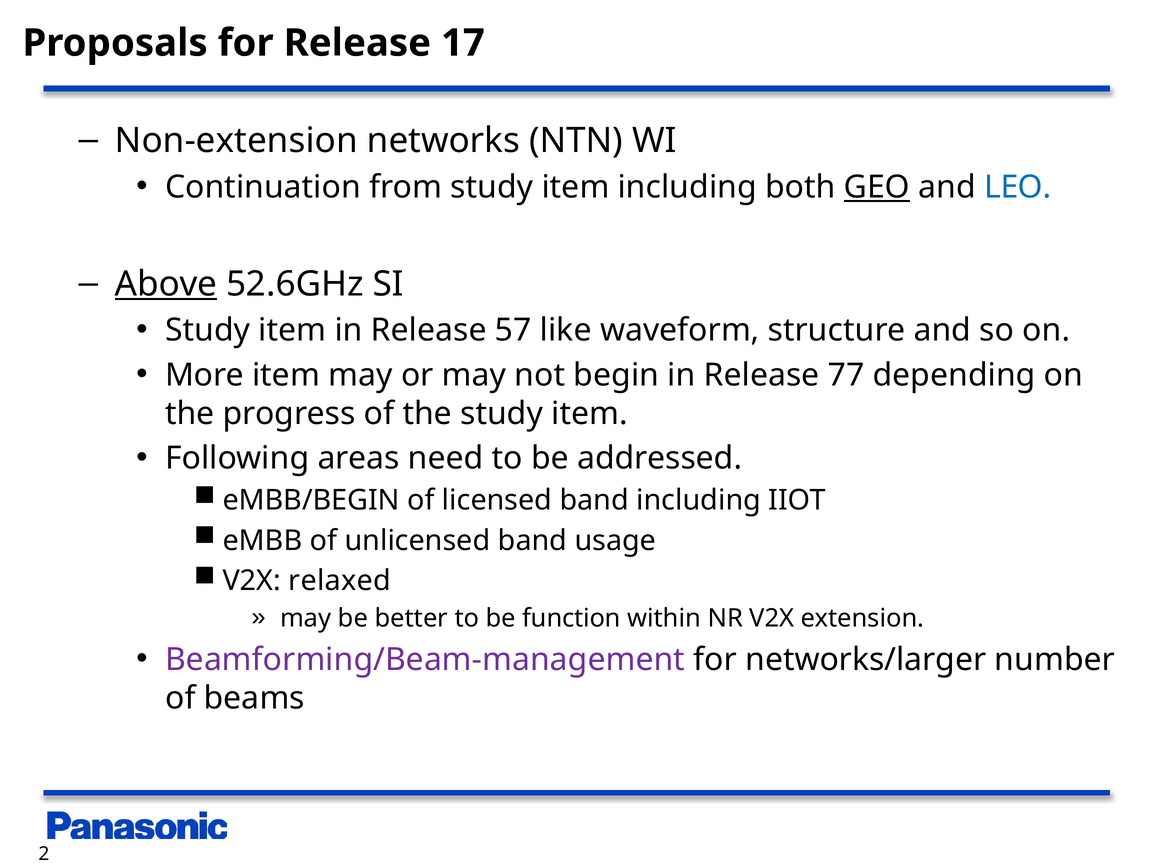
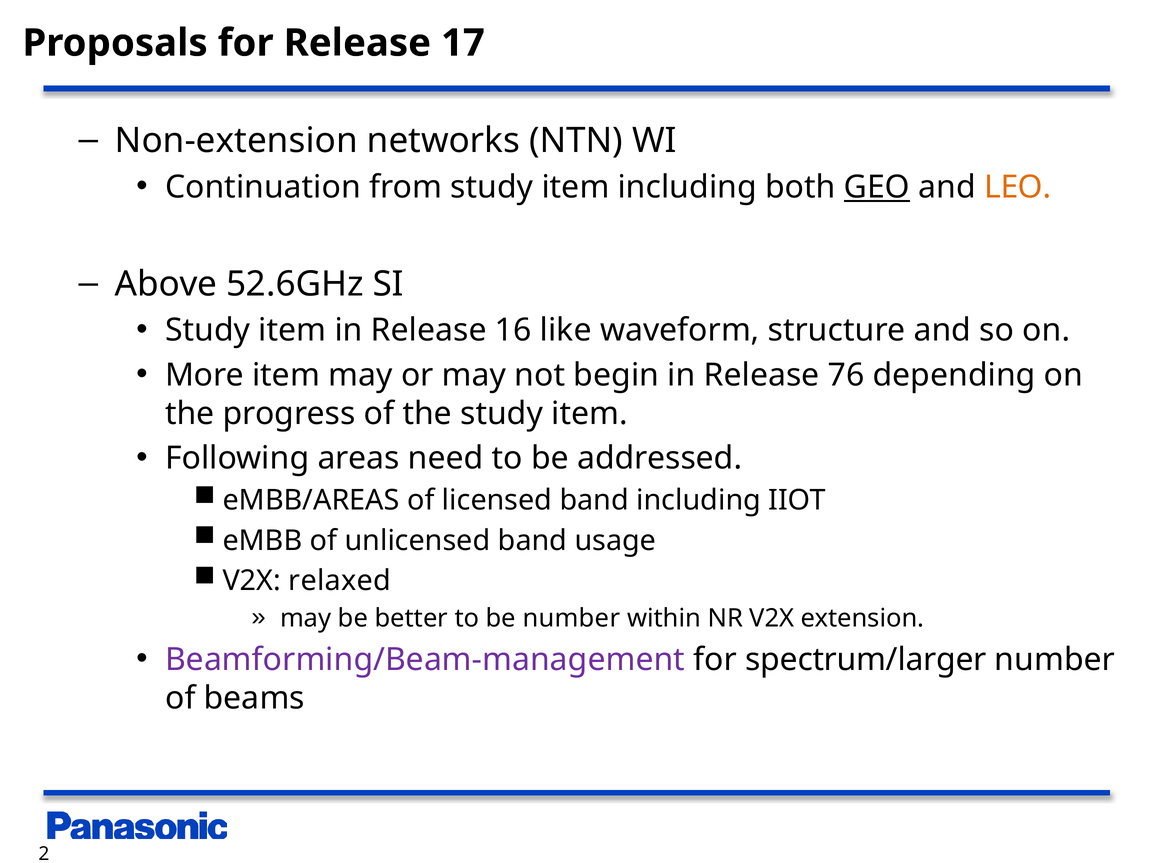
LEO colour: blue -> orange (1018, 187)
Above underline: present -> none (166, 284)
57: 57 -> 16 (513, 330)
77: 77 -> 76 (846, 375)
eMBB/BEGIN: eMBB/BEGIN -> eMBB/AREAS (311, 500)
be function: function -> number (571, 618)
networks/larger: networks/larger -> spectrum/larger (866, 660)
